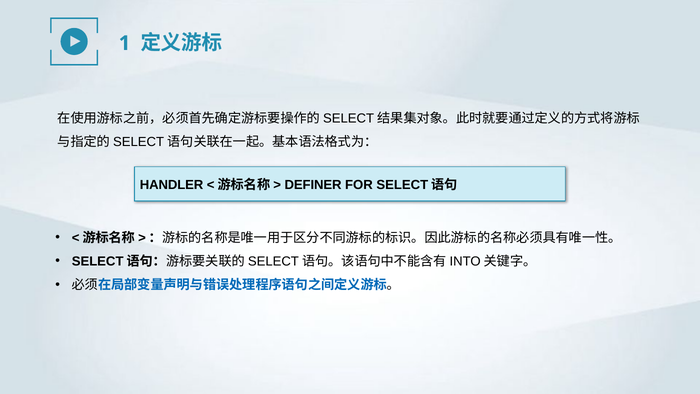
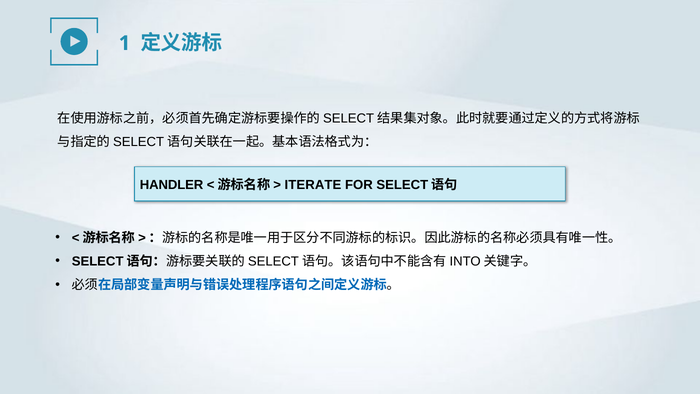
DEFINER: DEFINER -> ITERATE (313, 185)
